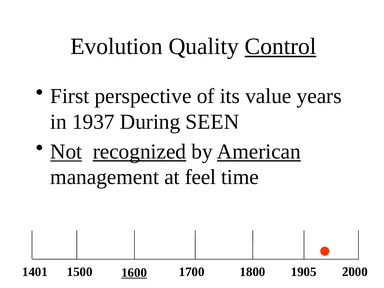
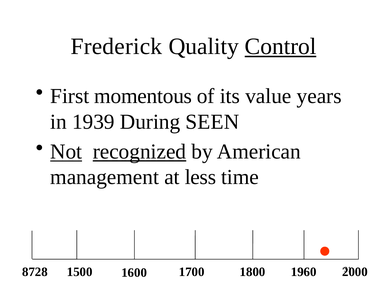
Evolution: Evolution -> Frederick (116, 46)
perspective: perspective -> momentous (143, 96)
1937: 1937 -> 1939 (93, 122)
American underline: present -> none (259, 152)
feel: feel -> less (200, 177)
1401: 1401 -> 8728 (35, 272)
1600 underline: present -> none (134, 273)
1905: 1905 -> 1960 (304, 272)
